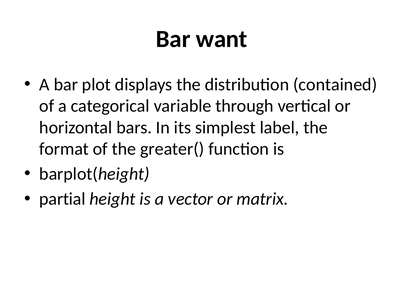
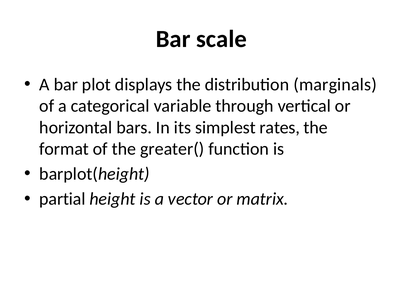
want: want -> scale (222, 39)
contained: contained -> marginals (335, 85)
label: label -> rates (280, 128)
